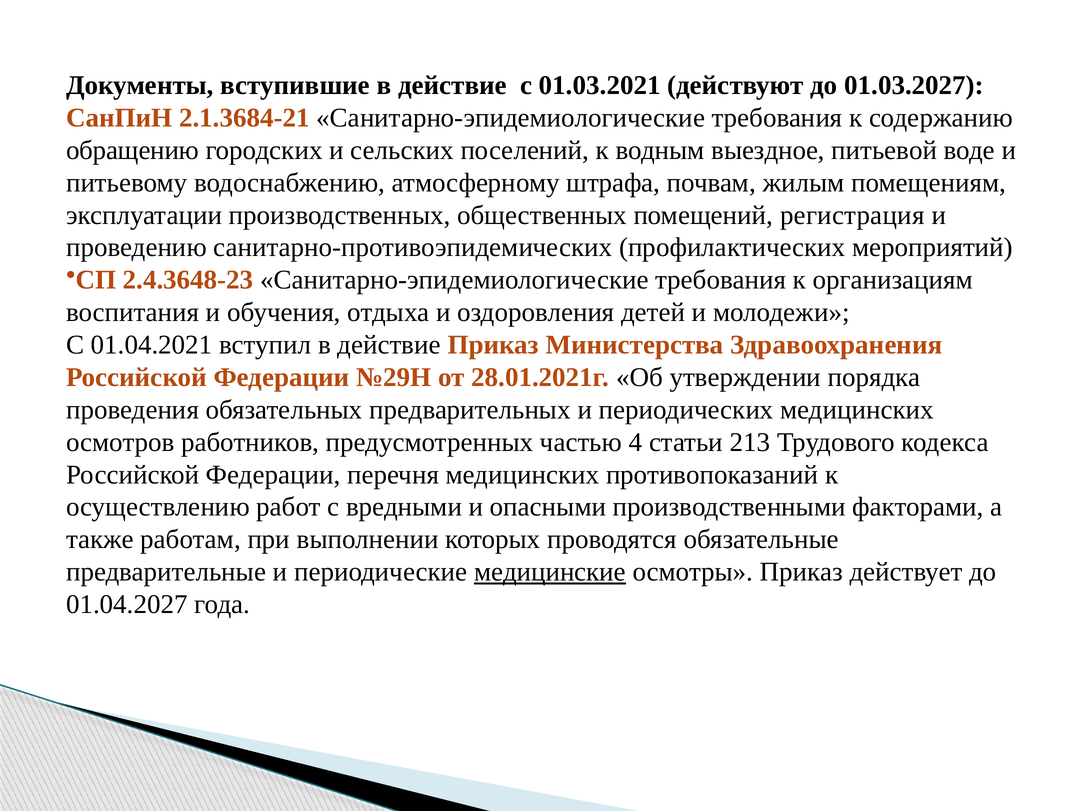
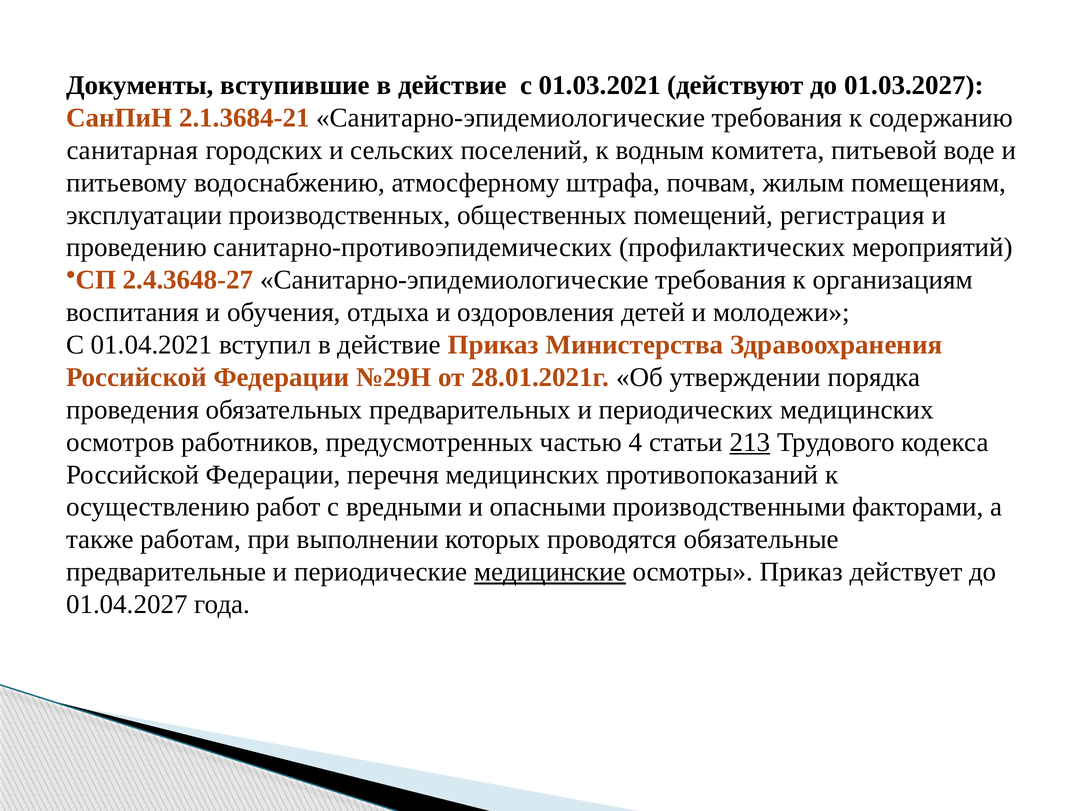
обращению: обращению -> санитарная (132, 150)
выездное: выездное -> комитета (768, 150)
2.4.3648-23: 2.4.3648-23 -> 2.4.3648-27 (188, 280)
213 underline: none -> present (750, 442)
